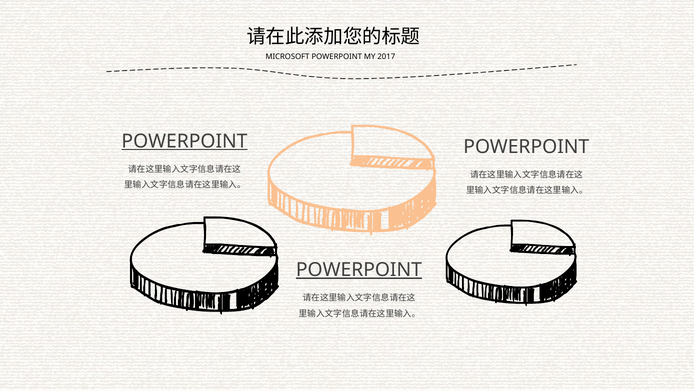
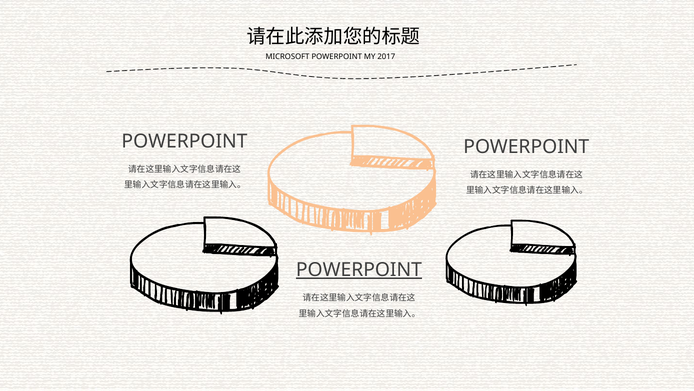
POWERPOINT underline: present -> none (184, 141)
